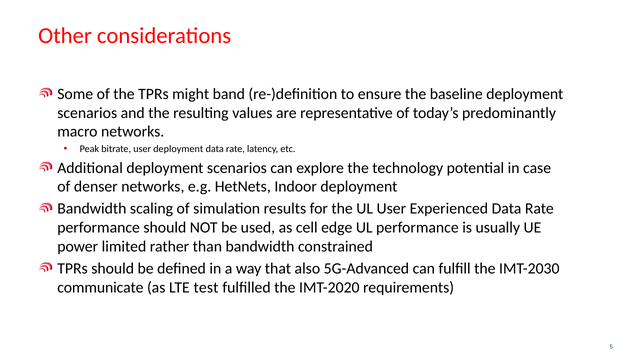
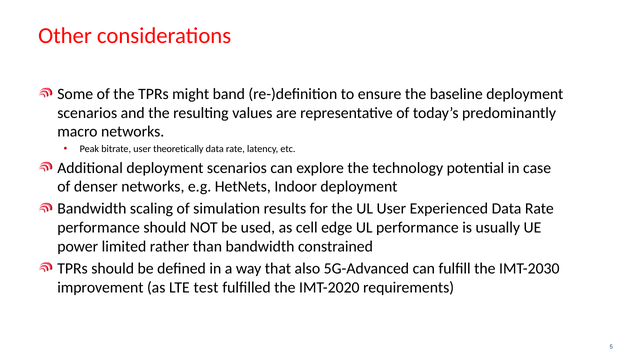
user deployment: deployment -> theoretically (178, 149)
communicate: communicate -> improvement (100, 287)
